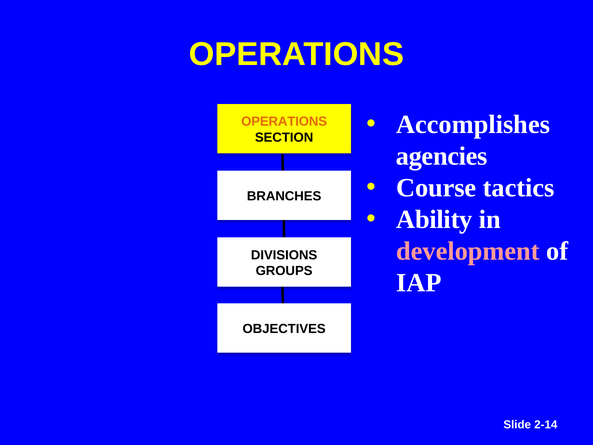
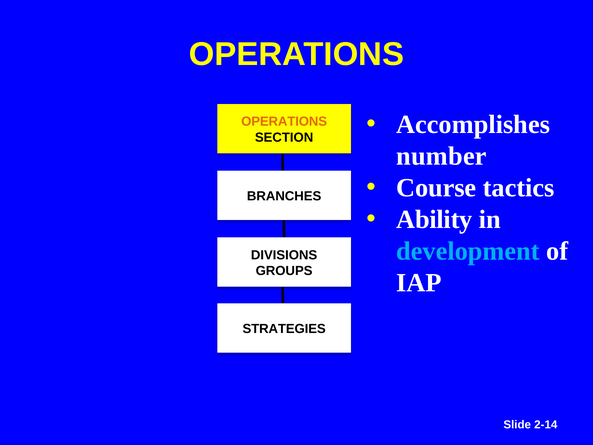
agencies: agencies -> number (441, 156)
development colour: pink -> light blue (468, 251)
OBJECTIVES: OBJECTIVES -> STRATEGIES (284, 329)
